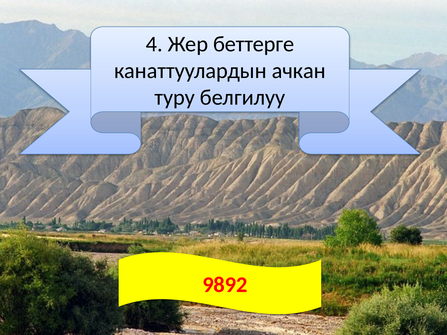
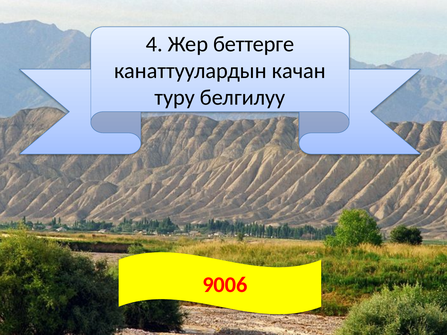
ачкан: ачкан -> качан (299, 71)
9892: 9892 -> 9006 (225, 285)
